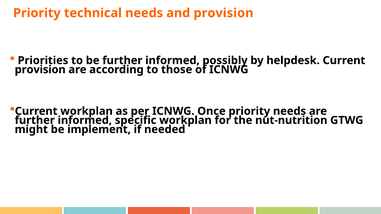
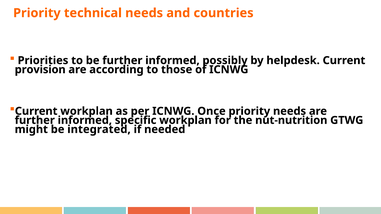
and provision: provision -> countries (224, 13)
implement: implement -> integrated (99, 130)
